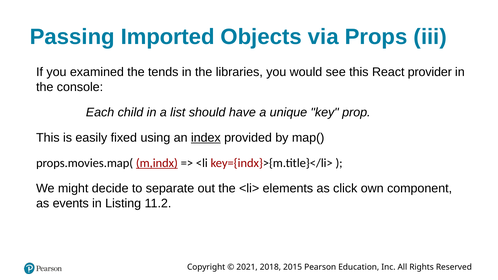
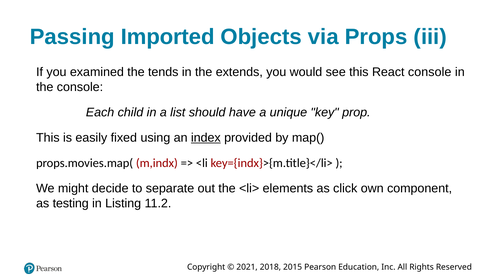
libraries: libraries -> extends (239, 72)
React provider: provider -> console (430, 72)
m,indx underline: present -> none (157, 163)
events: events -> testing (71, 203)
